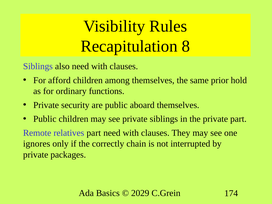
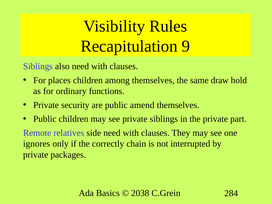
8: 8 -> 9 (186, 46)
afford: afford -> places (59, 80)
prior: prior -> draw (220, 80)
aboard: aboard -> amend (142, 105)
relatives part: part -> side (94, 133)
2029: 2029 -> 2038 (140, 193)
174: 174 -> 284 (231, 193)
